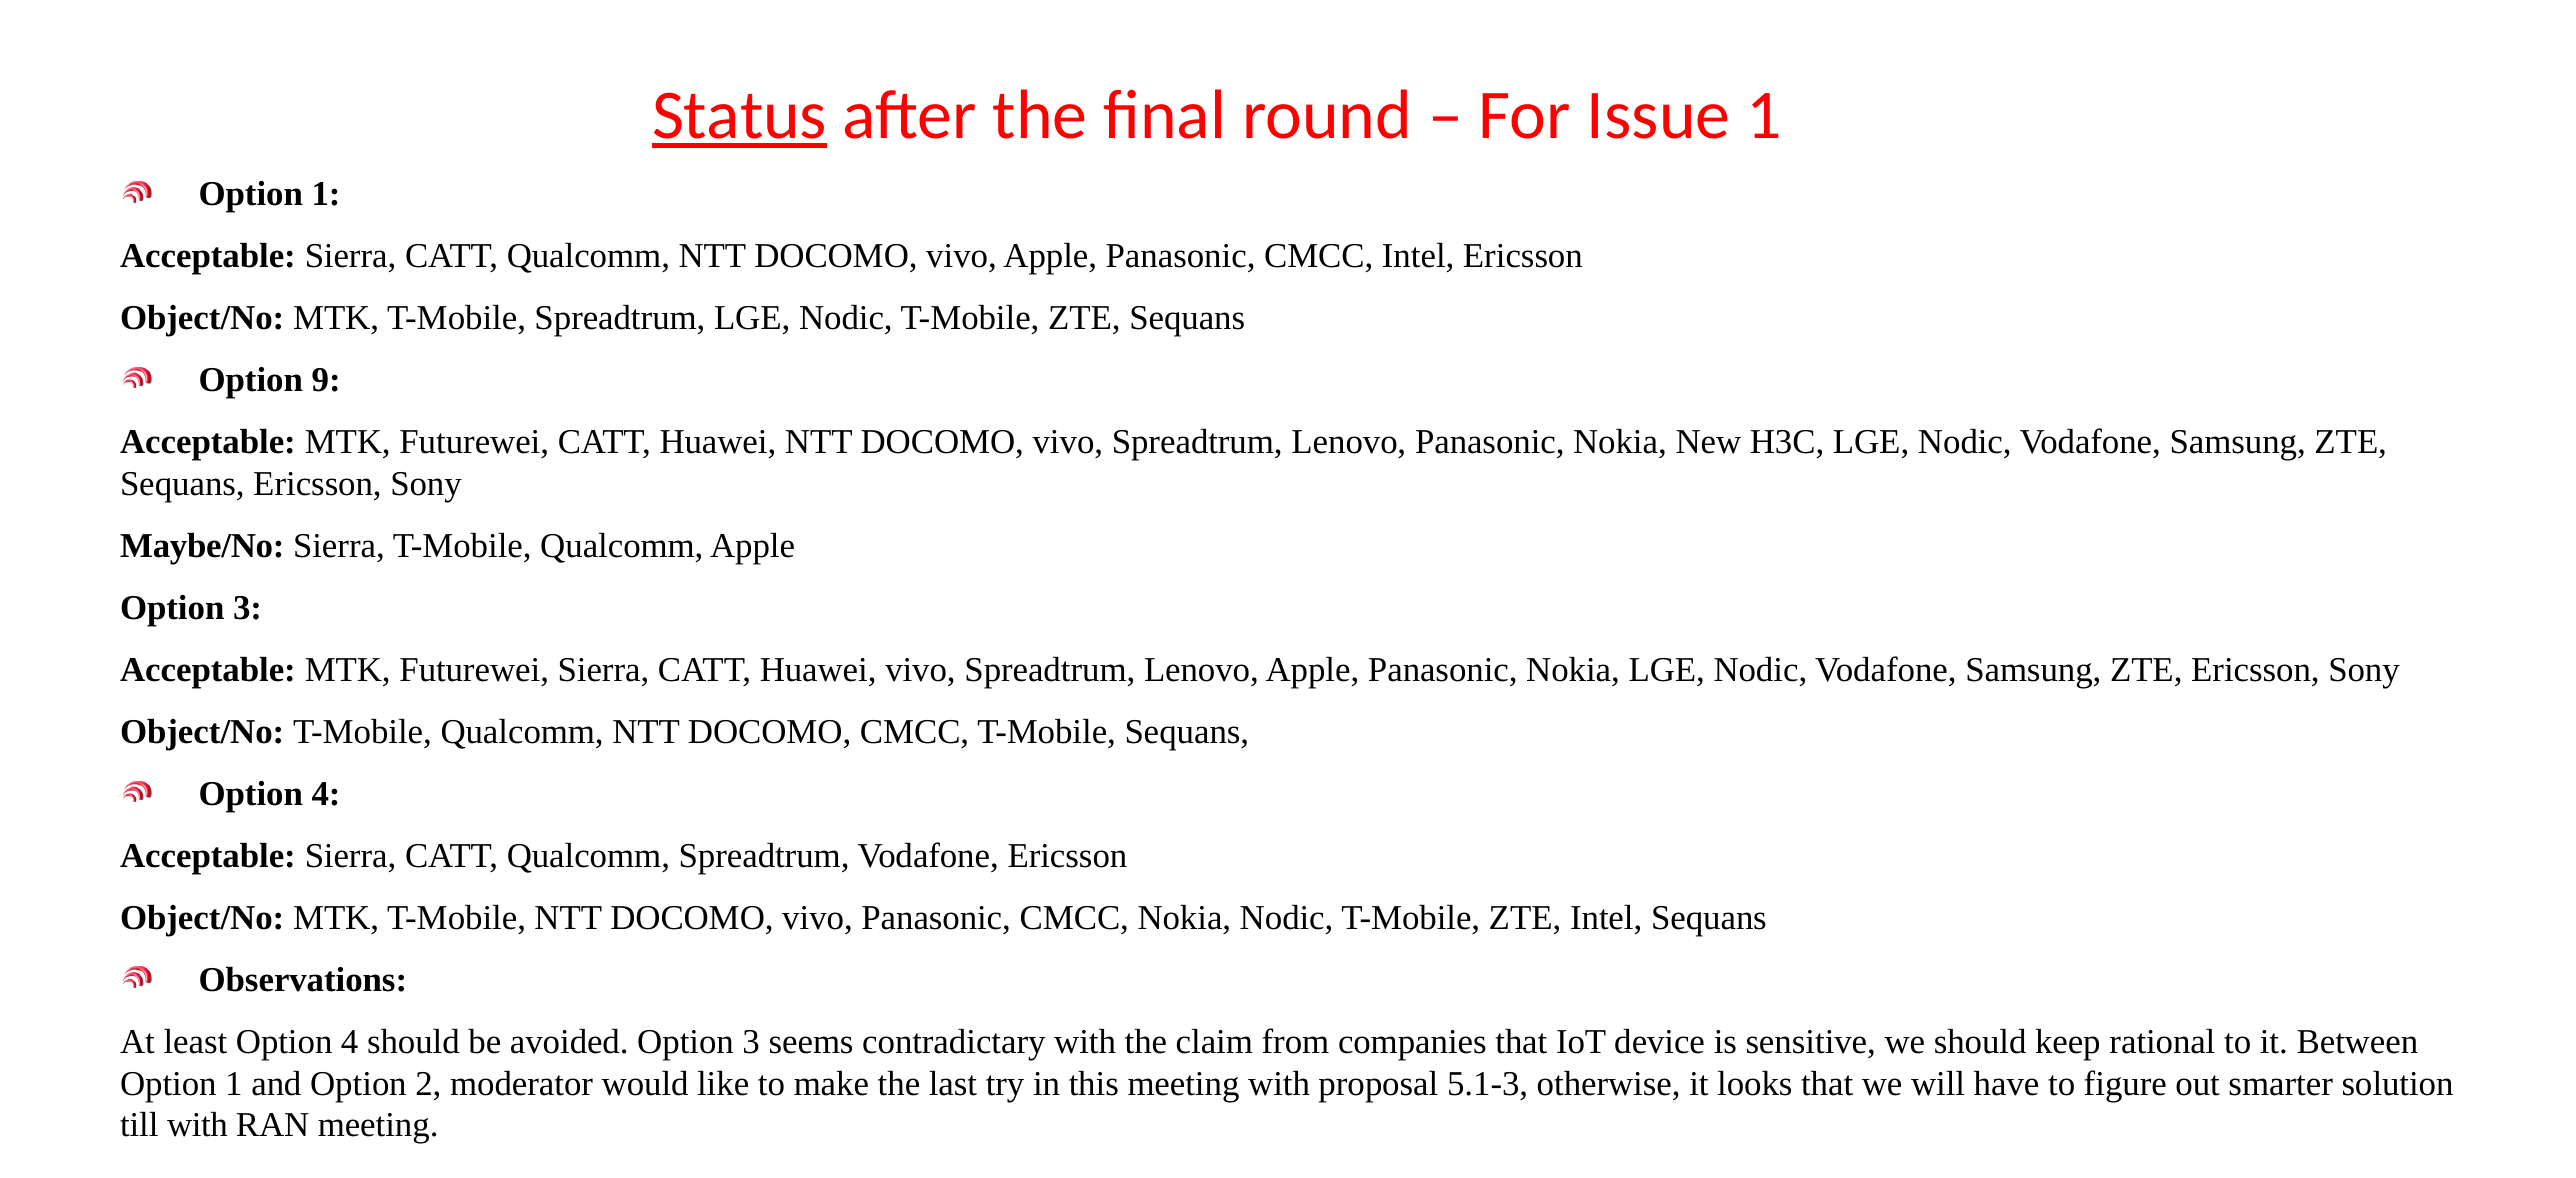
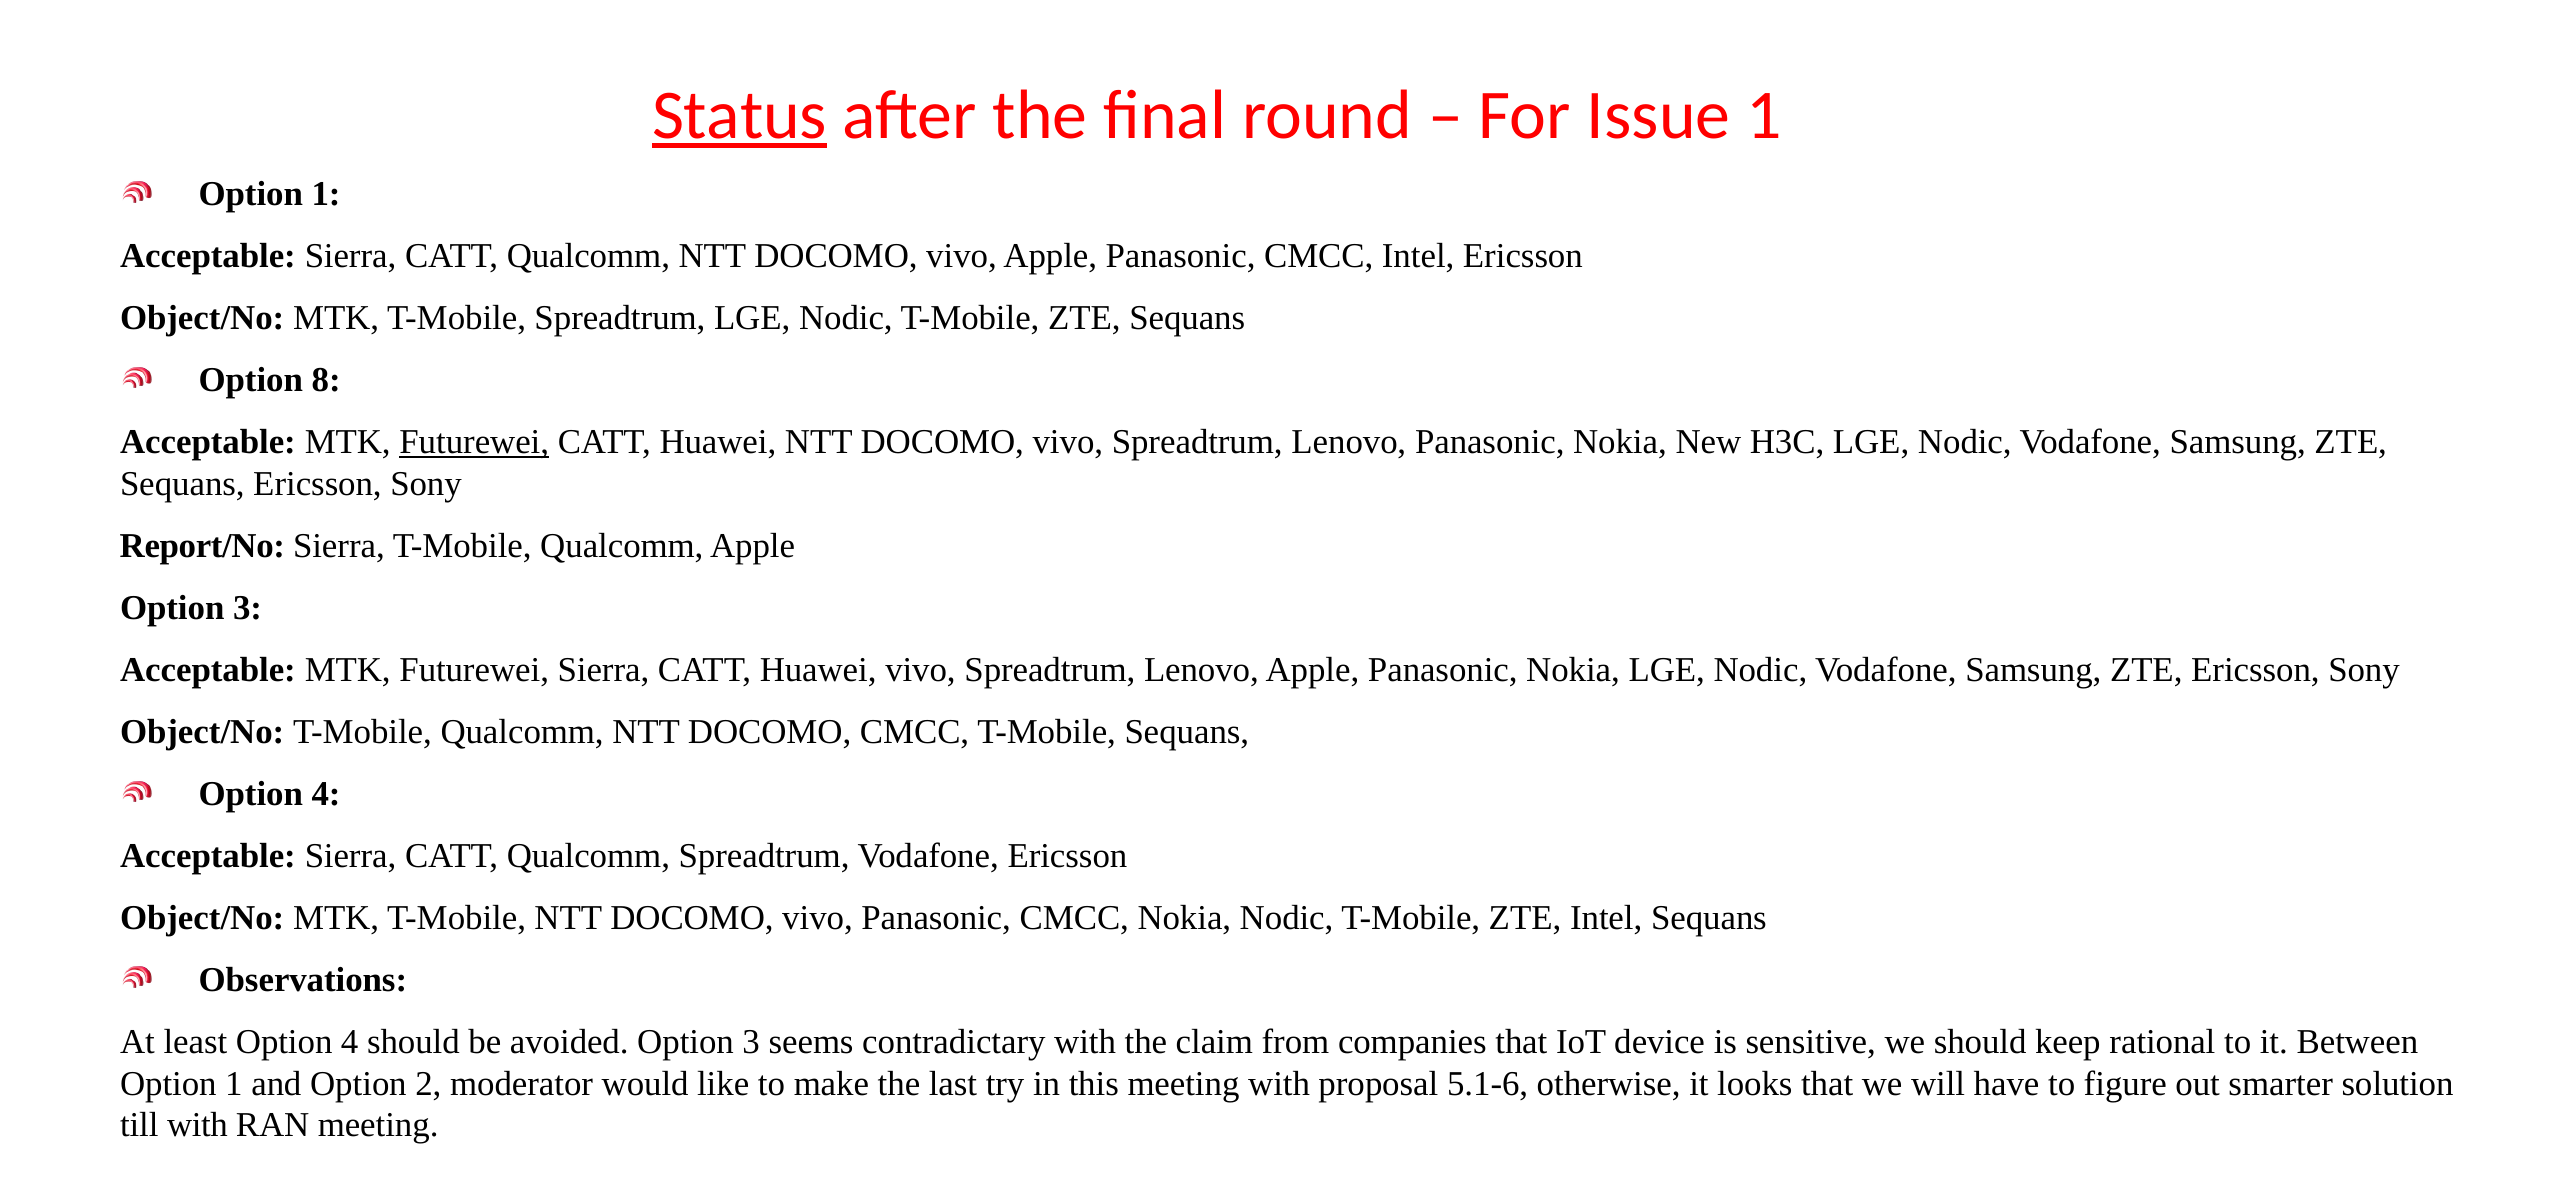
9: 9 -> 8 (326, 380)
Futurewei underline: none -> present (474, 442)
Maybe/No: Maybe/No -> Report/No (202, 546)
5.1-3: 5.1-3 -> 5.1-6 (1488, 1084)
